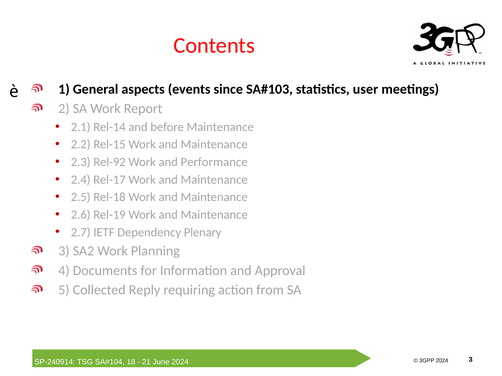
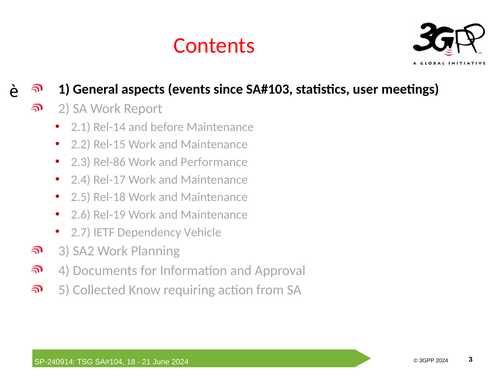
Rel-92: Rel-92 -> Rel-86 (110, 162)
Plenary: Plenary -> Vehicle (203, 233)
Reply: Reply -> Know (145, 290)
